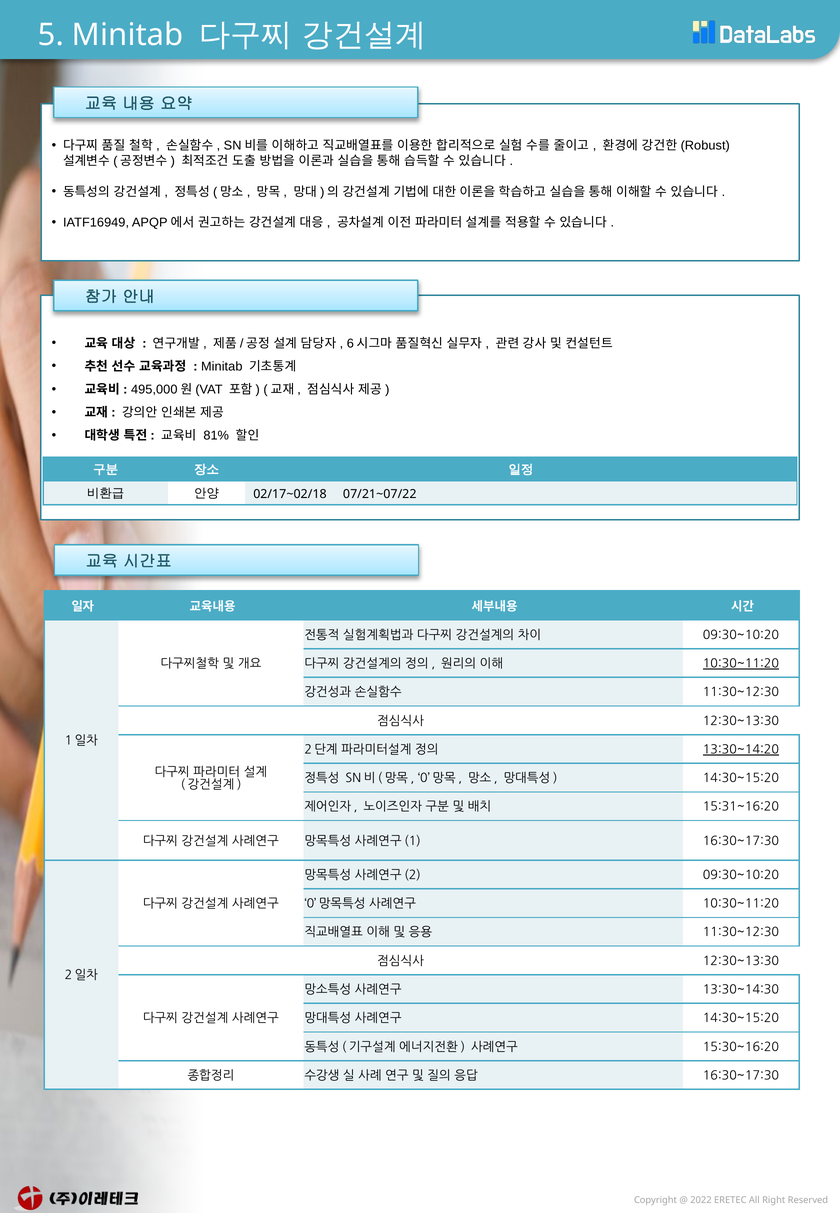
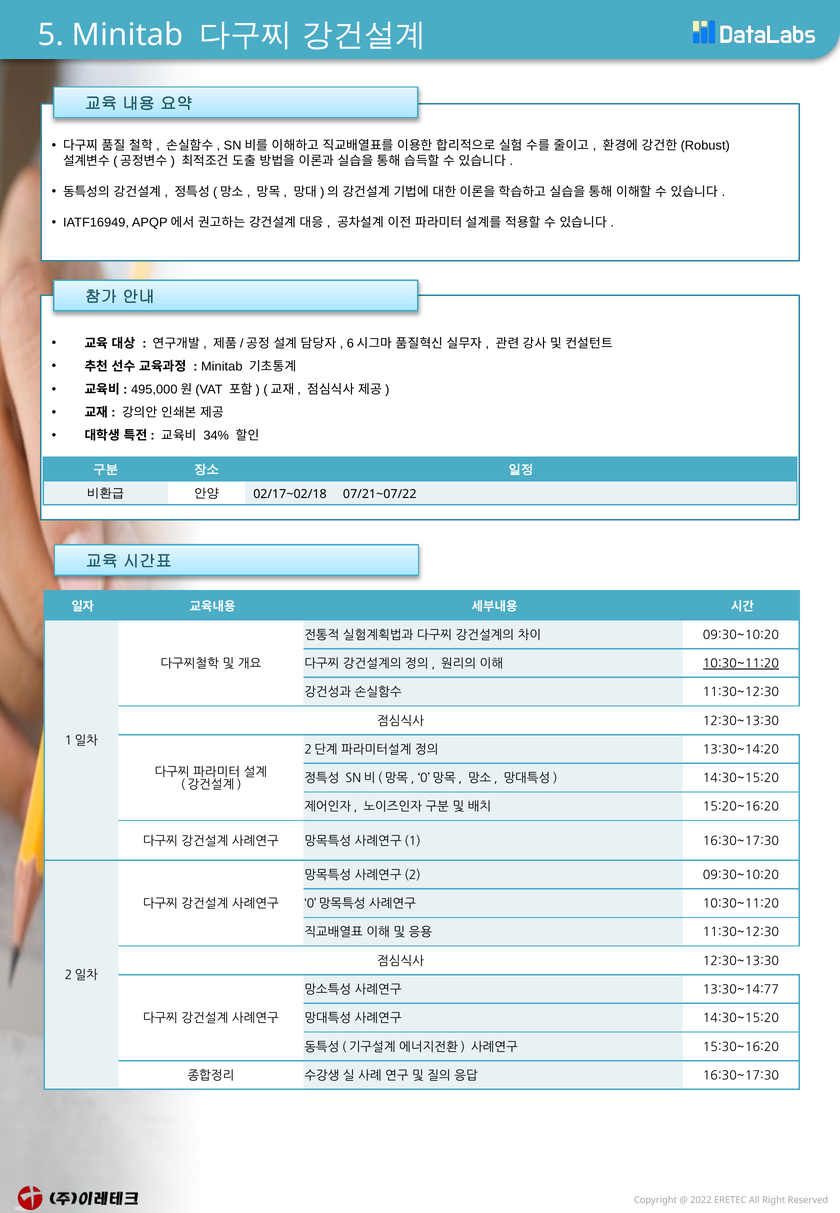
81%: 81% -> 34% (216, 436)
13:30~14:20 underline: present -> none (741, 750)
15:31~16:20: 15:31~16:20 -> 15:20~16:20 (741, 807)
13:30~14:30: 13:30~14:30 -> 13:30~14:77 (741, 990)
